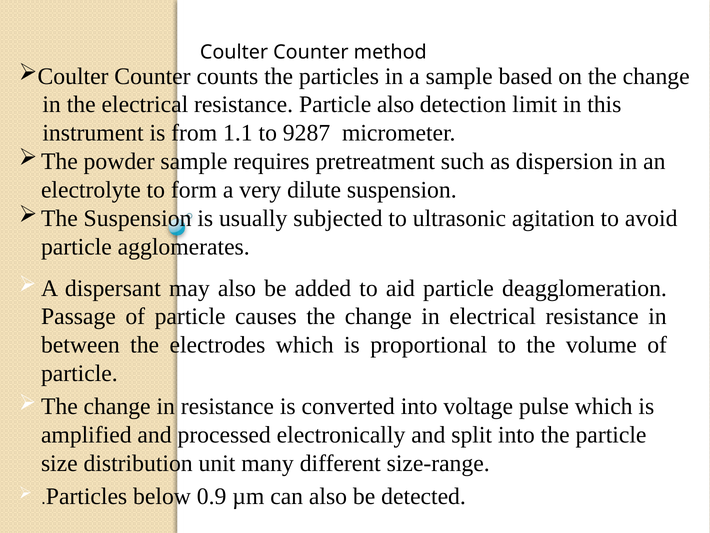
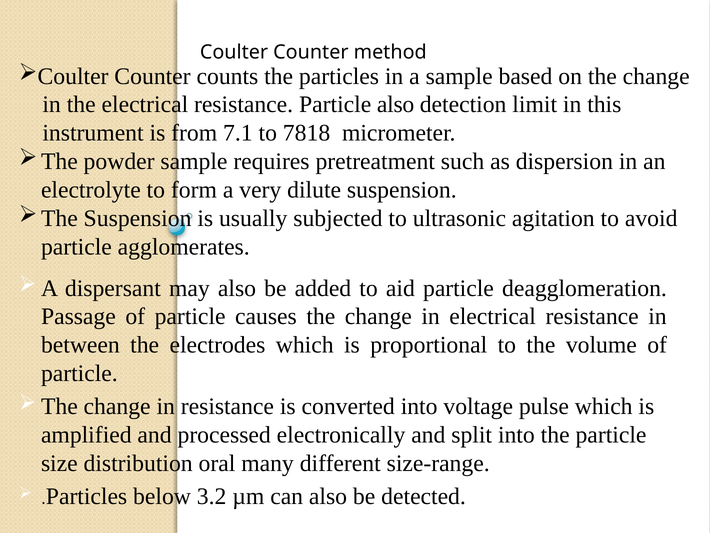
1.1: 1.1 -> 7.1 (238, 133)
9287: 9287 -> 7818 (307, 133)
unit: unit -> oral (217, 463)
0.9: 0.9 -> 3.2 (212, 496)
